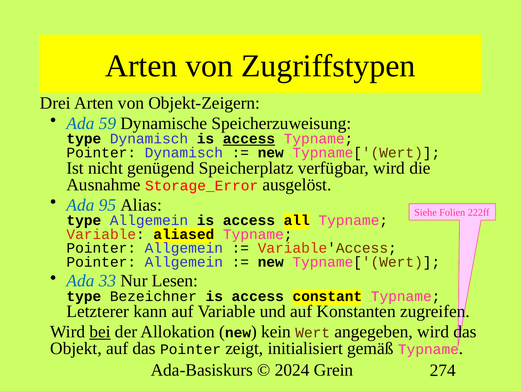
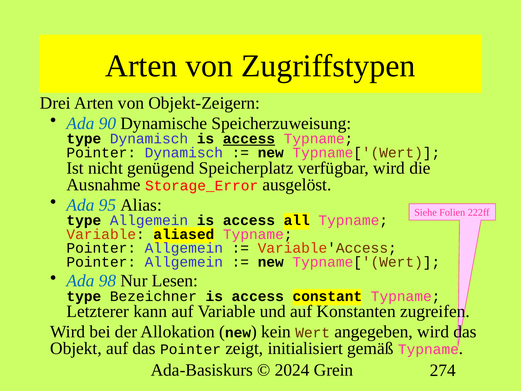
59: 59 -> 90 (107, 123)
33: 33 -> 98 (107, 281)
bei underline: present -> none (100, 332)
